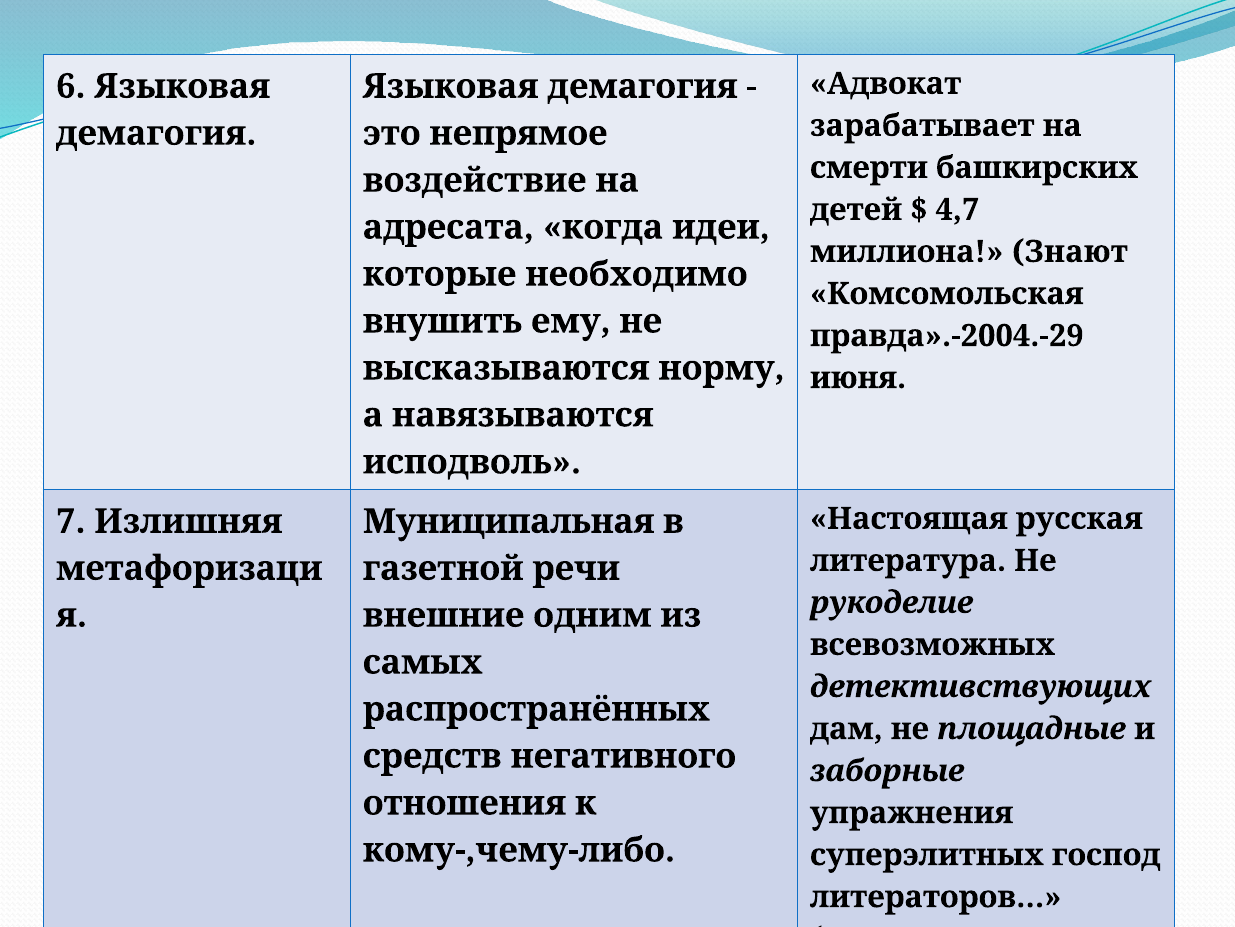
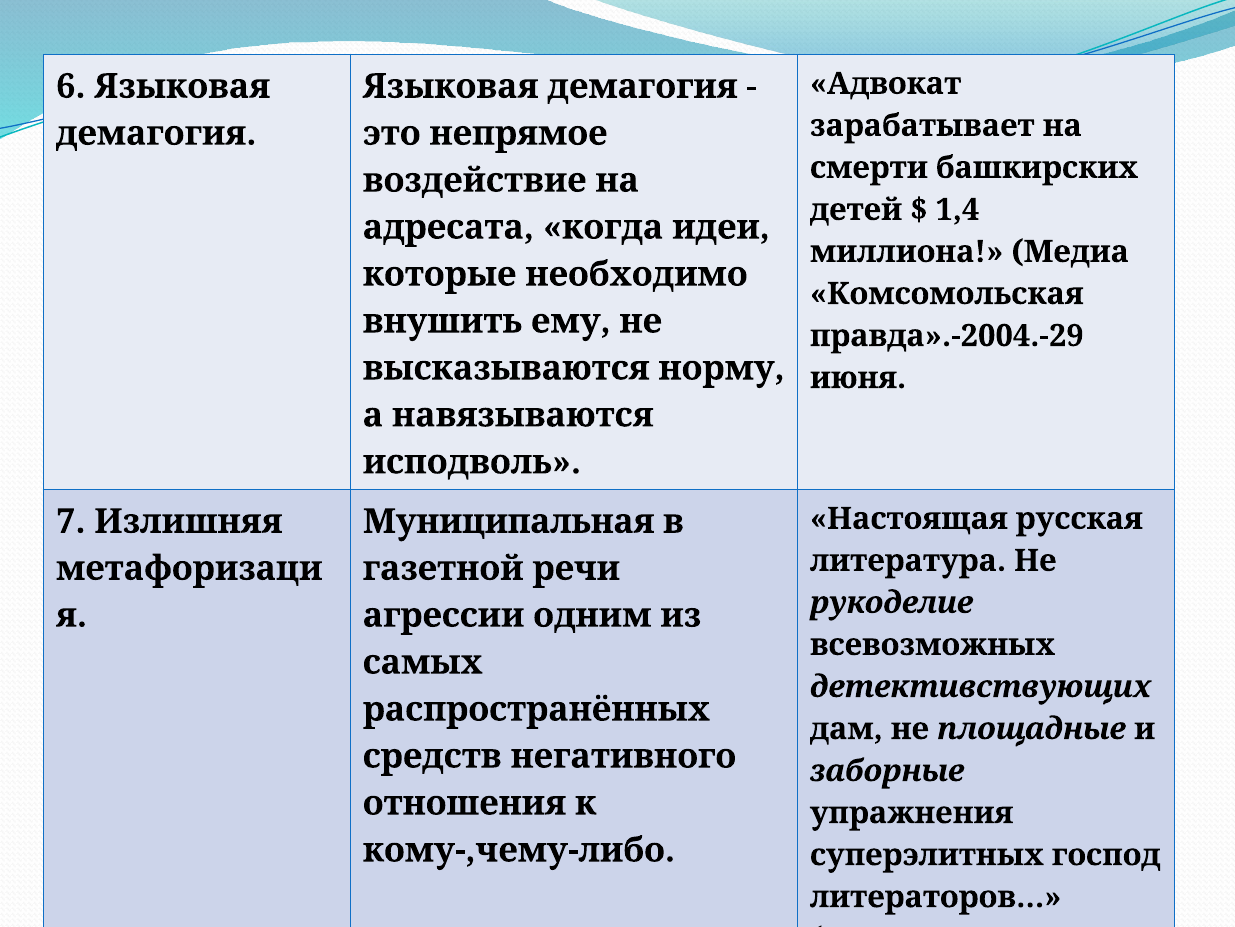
4,7: 4,7 -> 1,4 (957, 210)
Знают: Знают -> Медиа (1070, 252)
внешние: внешние -> агрессии (444, 615)
